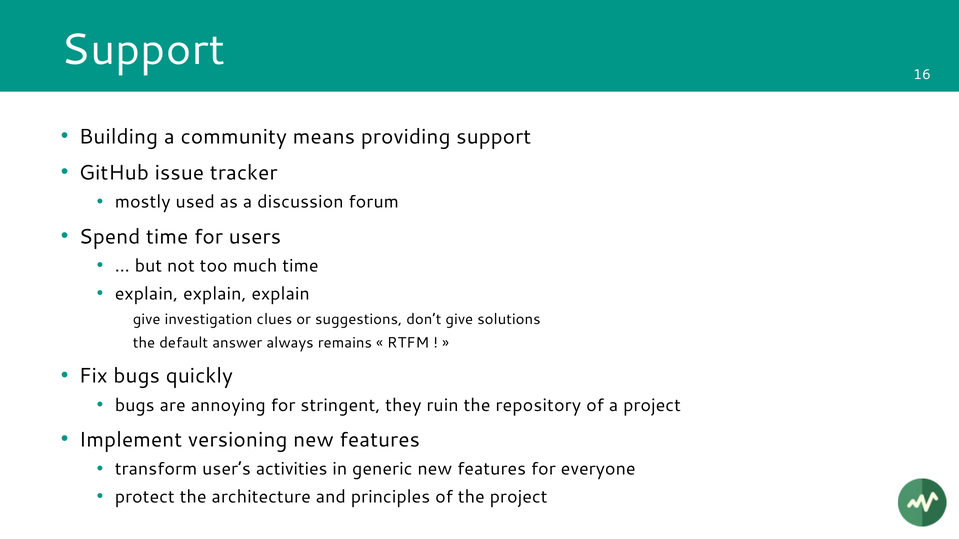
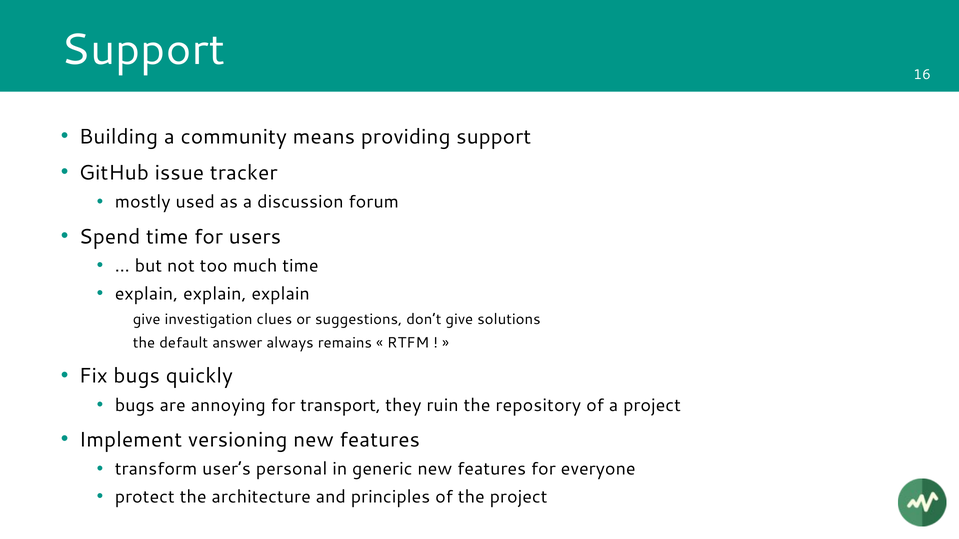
stringent: stringent -> transport (341, 406)
activities: activities -> personal (292, 469)
